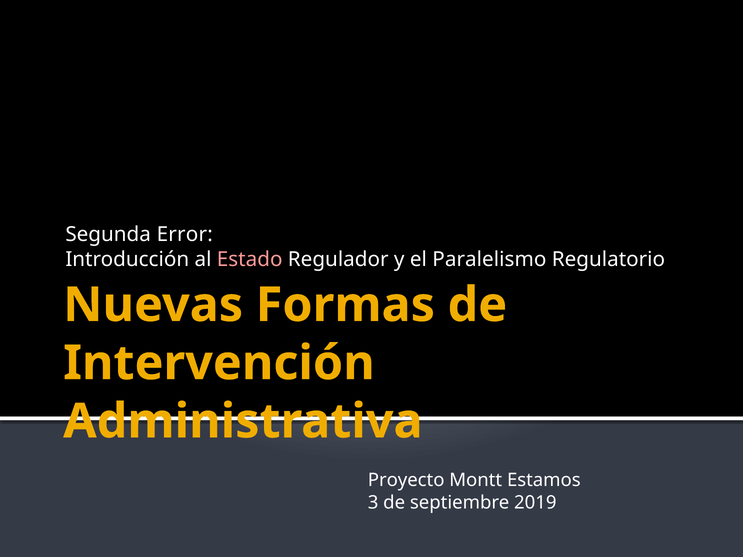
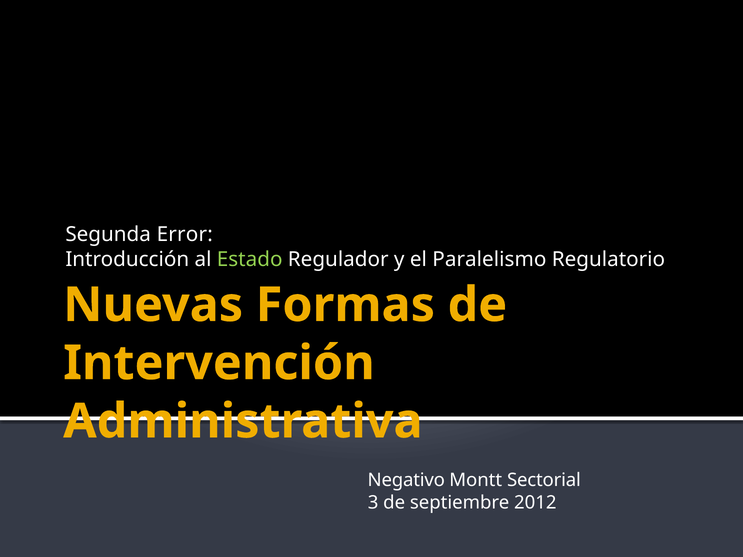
Estado colour: pink -> light green (250, 259)
Proyecto: Proyecto -> Negativo (406, 480)
Estamos: Estamos -> Sectorial (544, 480)
2019: 2019 -> 2012 (535, 503)
